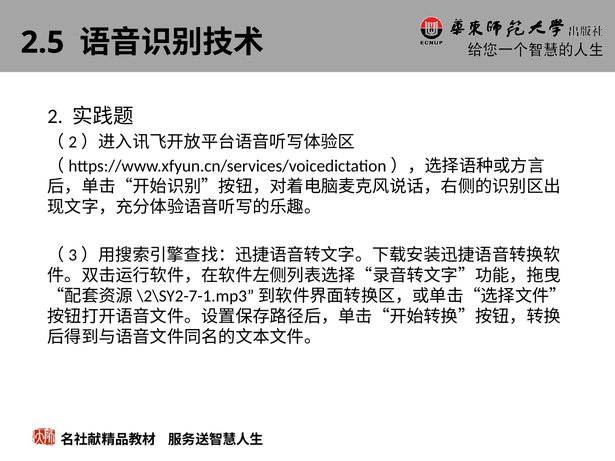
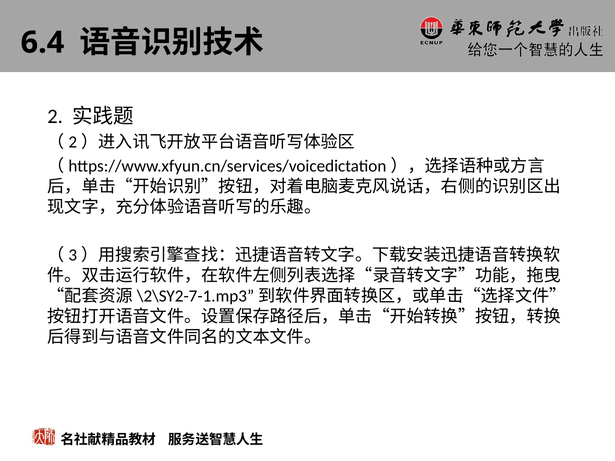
2.5: 2.5 -> 6.4 (42, 43)
